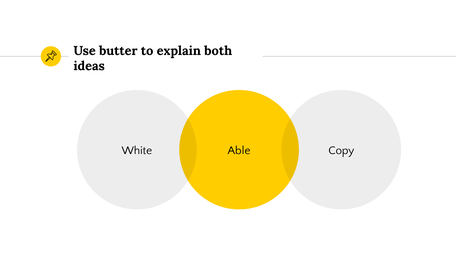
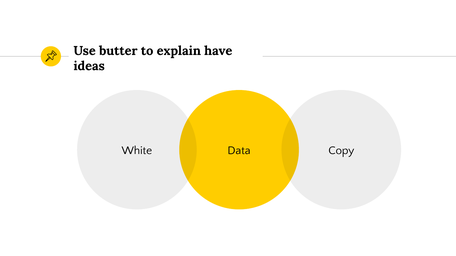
both: both -> have (218, 51)
Able: Able -> Data (239, 151)
